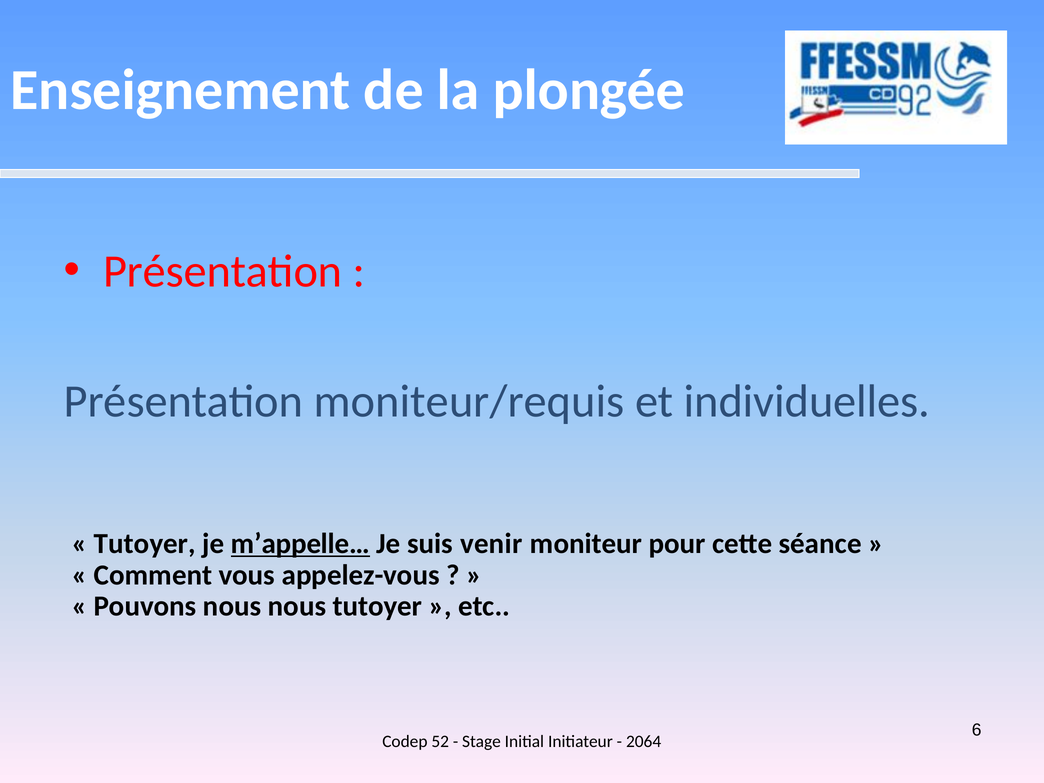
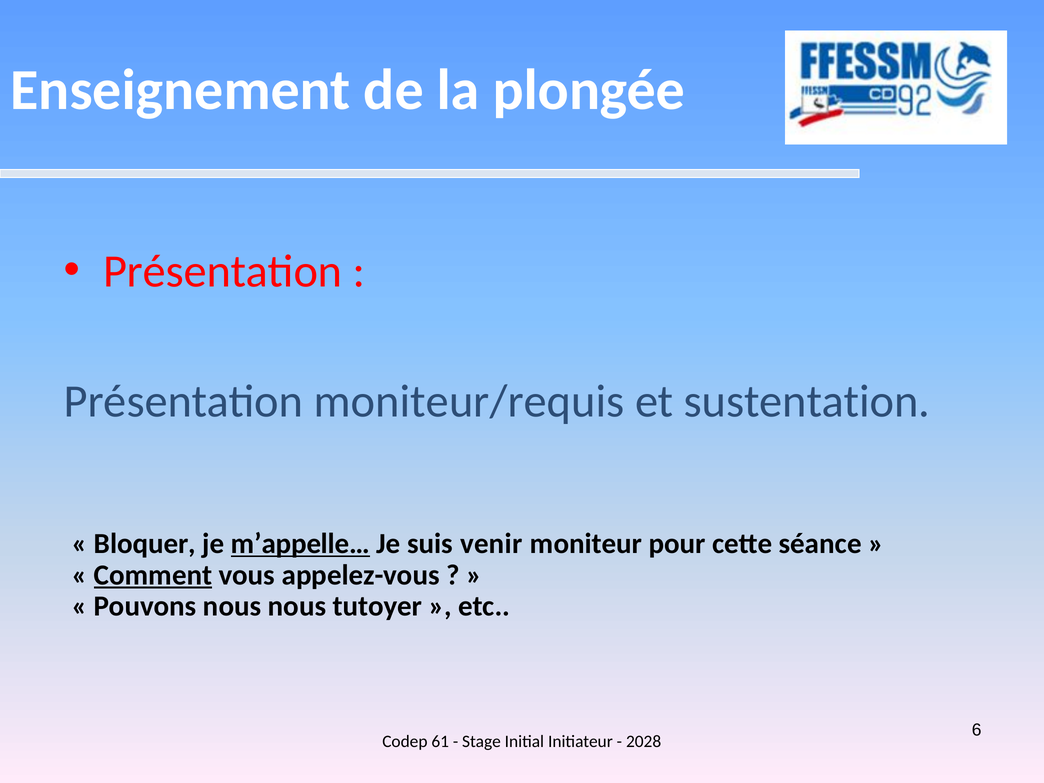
individuelles: individuelles -> sustentation (807, 402)
Tutoyer: Tutoyer -> Bloquer (145, 544)
Comment underline: none -> present (153, 575)
52: 52 -> 61 (440, 741)
2064: 2064 -> 2028 (644, 741)
